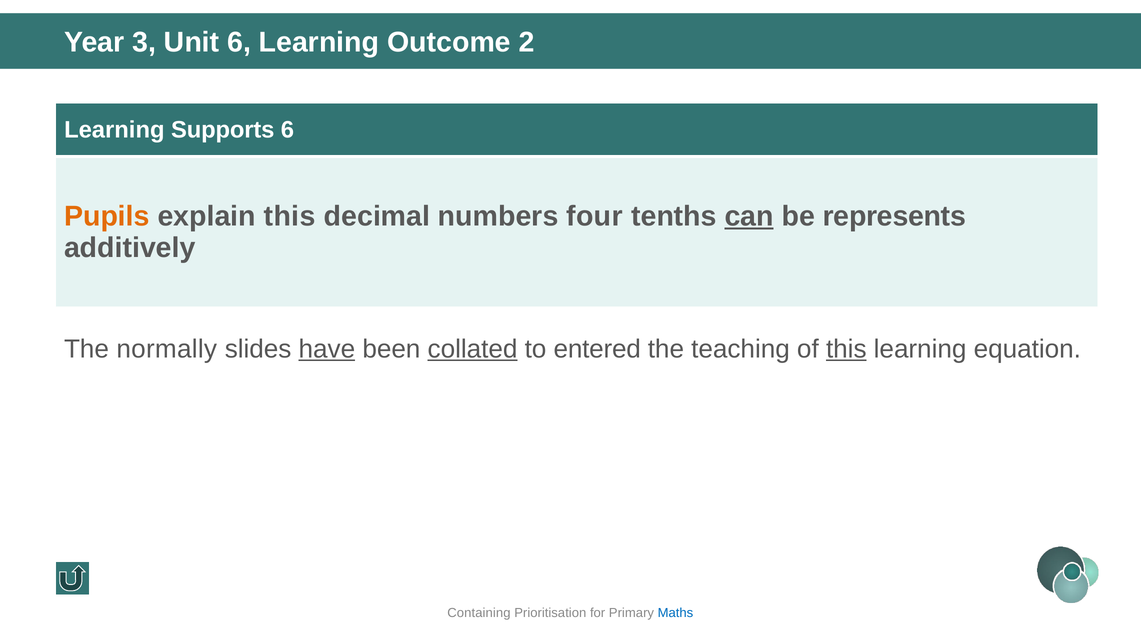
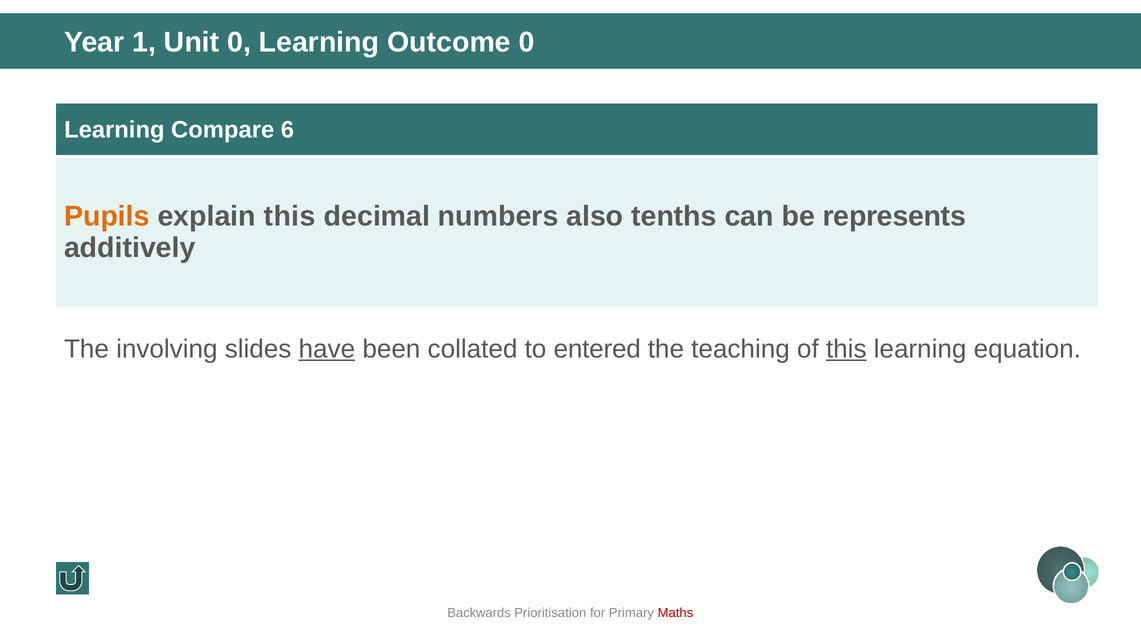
3: 3 -> 1 (144, 43)
Unit 6: 6 -> 0 (239, 43)
Outcome 2: 2 -> 0 (527, 43)
Supports: Supports -> Compare (223, 130)
four: four -> also (595, 216)
can underline: present -> none (749, 216)
normally: normally -> involving (167, 349)
collated underline: present -> none (473, 349)
Containing: Containing -> Backwards (479, 613)
Maths colour: blue -> red (675, 613)
